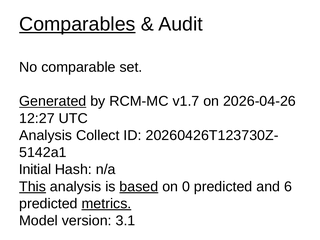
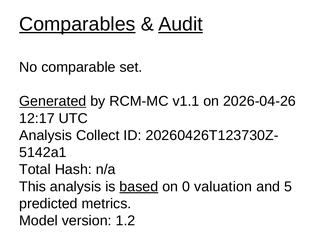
Audit underline: none -> present (181, 24)
v1.7: v1.7 -> v1.1 (186, 101)
12:27: 12:27 -> 12:17 (37, 118)
Initial: Initial -> Total (35, 170)
This underline: present -> none (33, 187)
0 predicted: predicted -> valuation (223, 187)
6: 6 -> 5 (288, 187)
metrics underline: present -> none (106, 204)
3.1: 3.1 -> 1.2 (126, 221)
